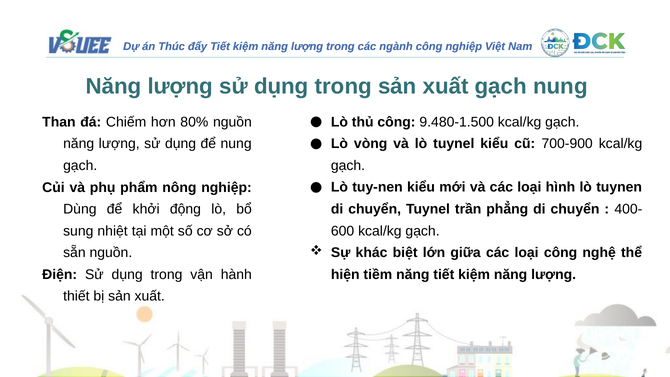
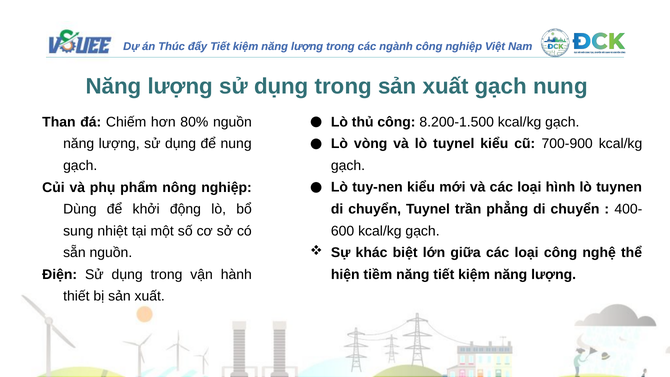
9.480-1.500: 9.480-1.500 -> 8.200-1.500 (457, 122)
